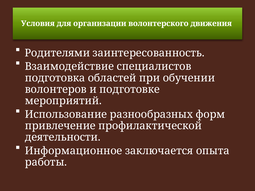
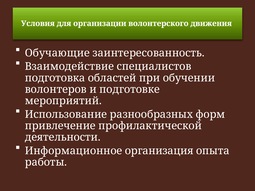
Родителями: Родителями -> Обучающие (57, 53)
заключается: заключается -> организация (159, 151)
